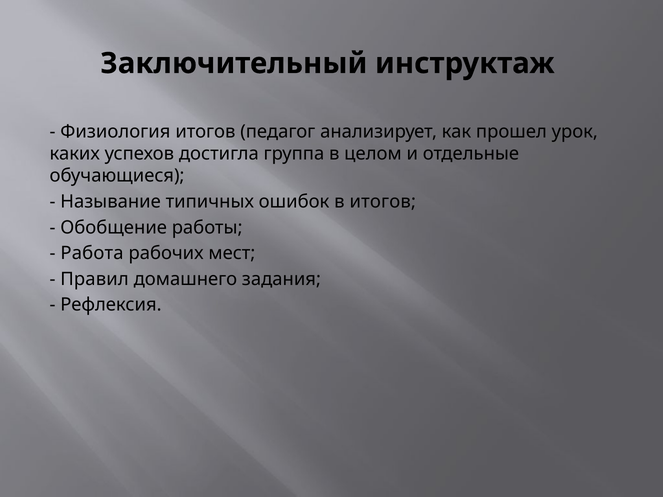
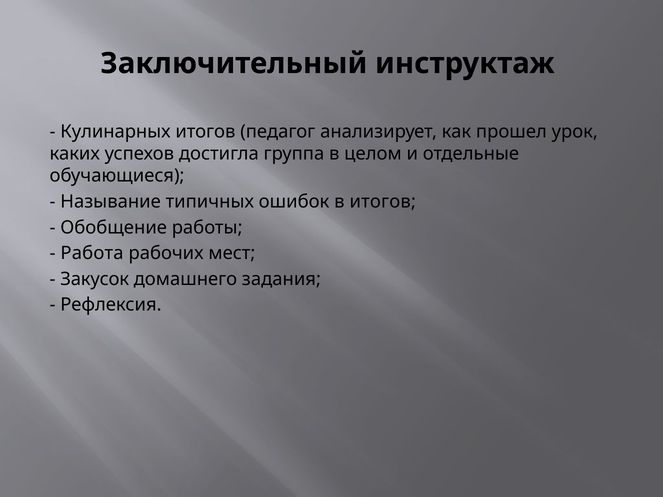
Физиология: Физиология -> Кулинарных (115, 132)
Правил: Правил -> Закусок (95, 279)
